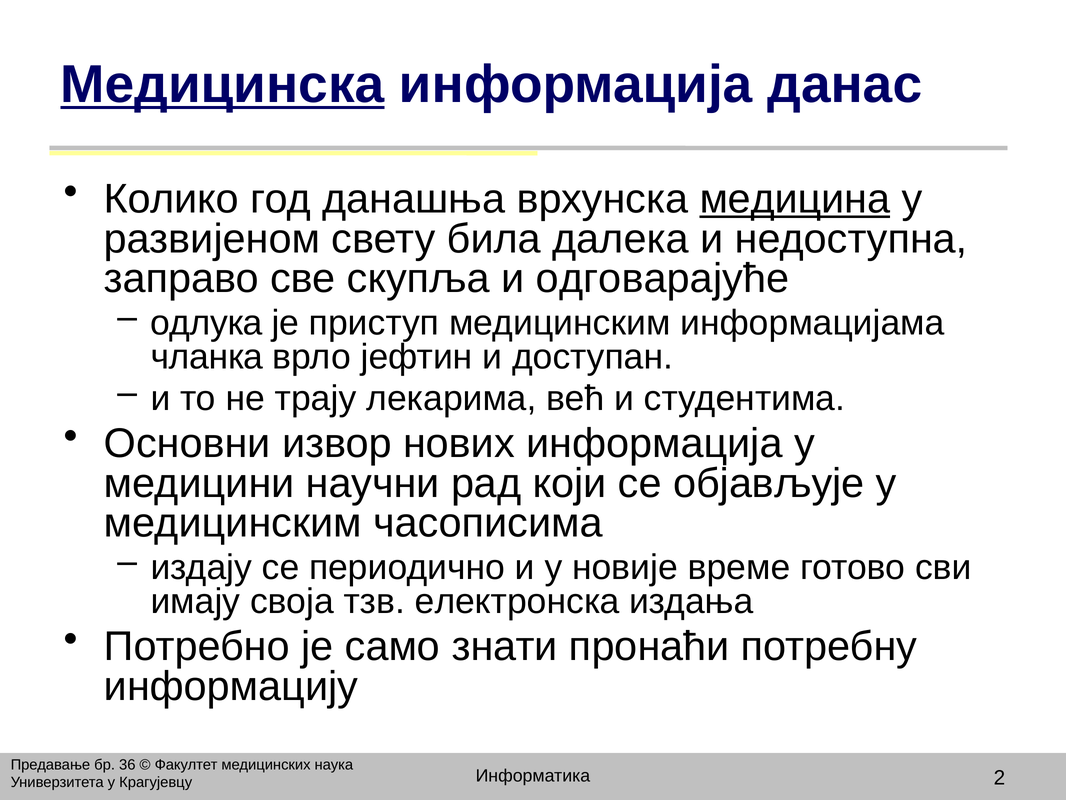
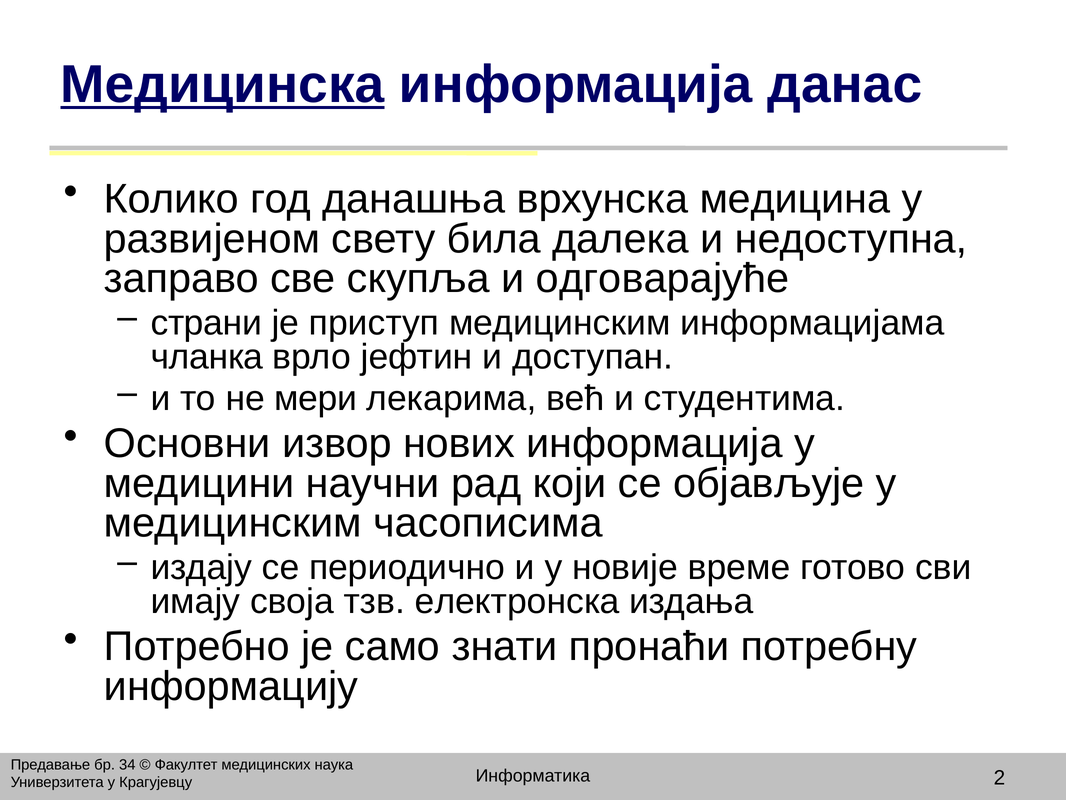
медицина underline: present -> none (795, 199)
одлука: одлука -> страни (206, 323)
трају: трају -> мери (316, 398)
36: 36 -> 34 (127, 764)
